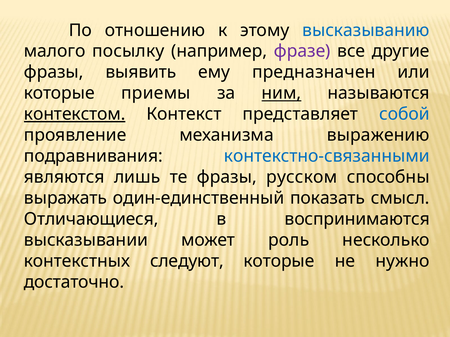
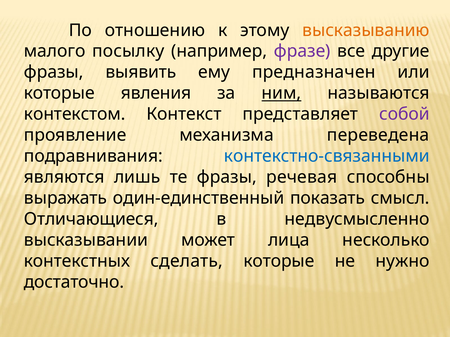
высказыванию colour: blue -> orange (366, 30)
приемы: приемы -> явления (156, 93)
контекстом underline: present -> none (75, 114)
собой colour: blue -> purple (404, 114)
выражению: выражению -> переведена (378, 135)
русском: русском -> речевая (302, 177)
воспринимаются: воспринимаются -> недвусмысленно (357, 219)
роль: роль -> лица (289, 240)
следуют: следуют -> сделать (187, 261)
